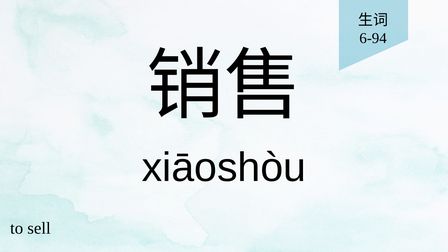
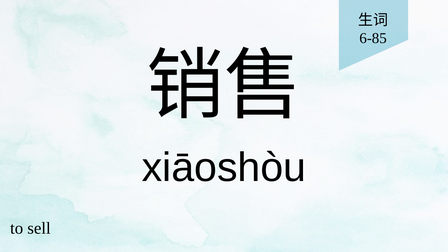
6-94: 6-94 -> 6-85 (373, 38)
